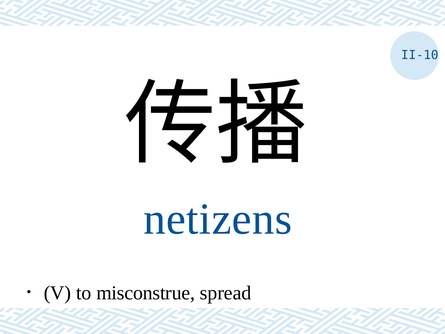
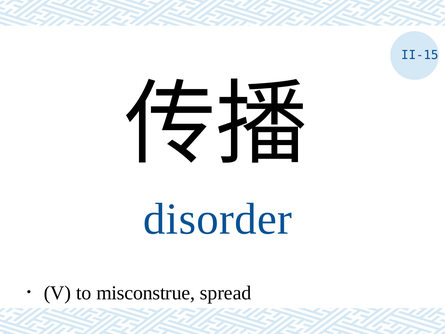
II-10: II-10 -> II-15 (420, 55)
netizens: netizens -> disorder (218, 219)
